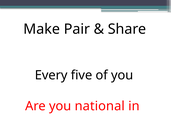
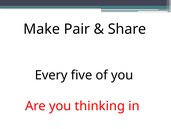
national: national -> thinking (100, 105)
